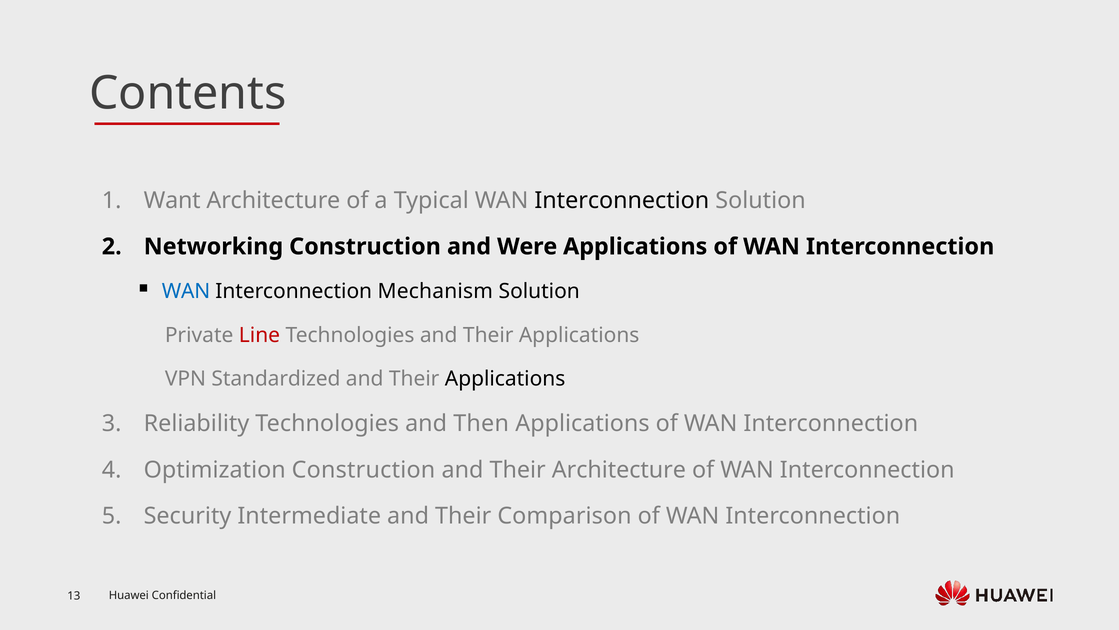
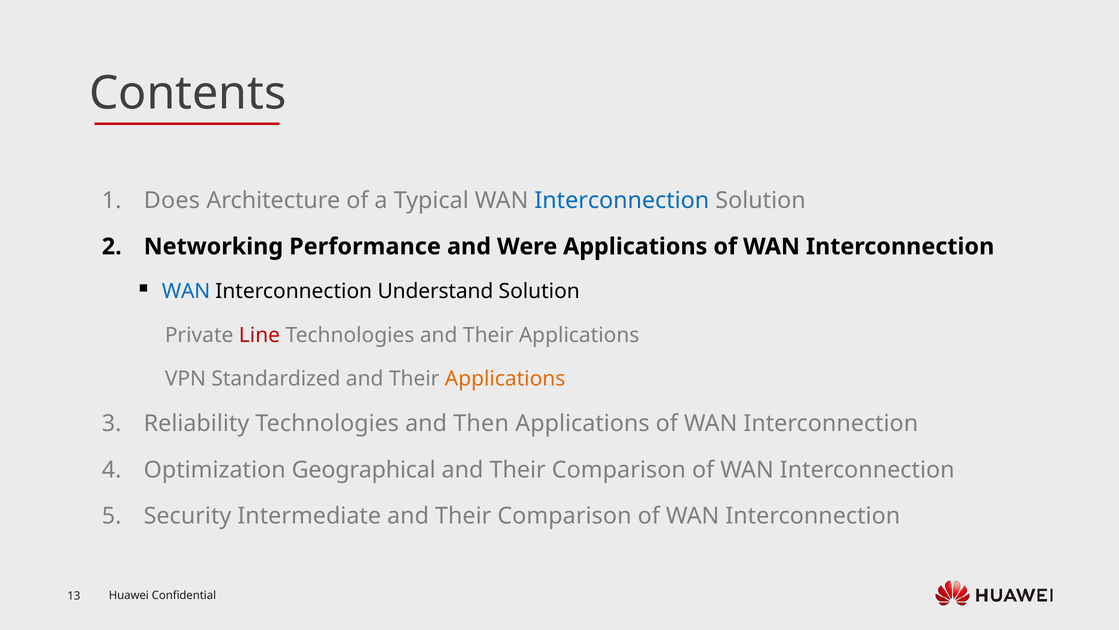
Want: Want -> Does (172, 200)
Interconnection colour: black -> blue (622, 200)
Networking Construction: Construction -> Performance (365, 246)
Mechanism: Mechanism -> Understand (435, 291)
Applications colour: black -> orange (505, 378)
Optimization Construction: Construction -> Geographical (364, 470)
Architecture: Architecture -> Comparison (619, 470)
